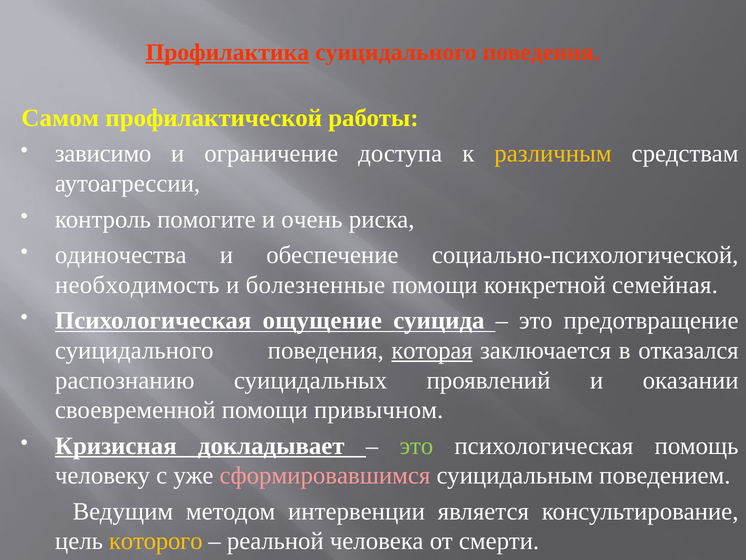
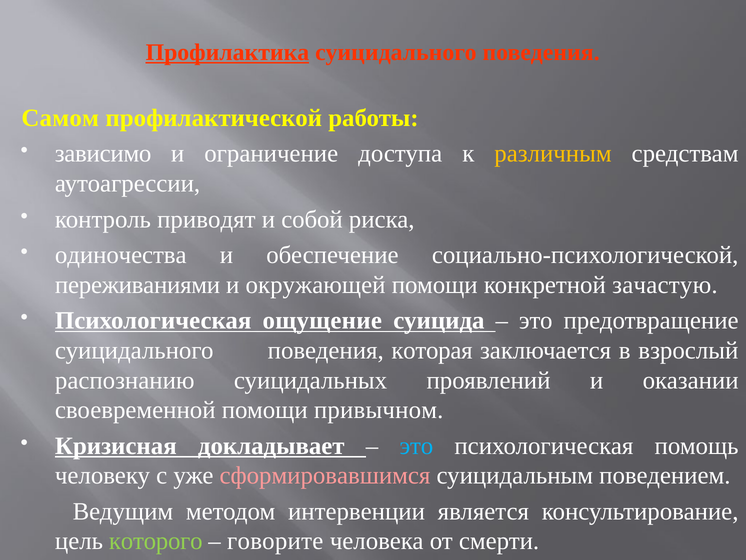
помогите: помогите -> приводят (206, 219)
очень: очень -> собой (312, 219)
необходимость: необходимость -> переживаниями (138, 285)
болезненные: болезненные -> окружающей (316, 285)
семейная: семейная -> зачастую (665, 285)
которая underline: present -> none (432, 350)
отказался: отказался -> взрослый (688, 350)
это colour: light green -> light blue (416, 445)
которого colour: yellow -> light green (156, 541)
реальной: реальной -> говорите (275, 541)
